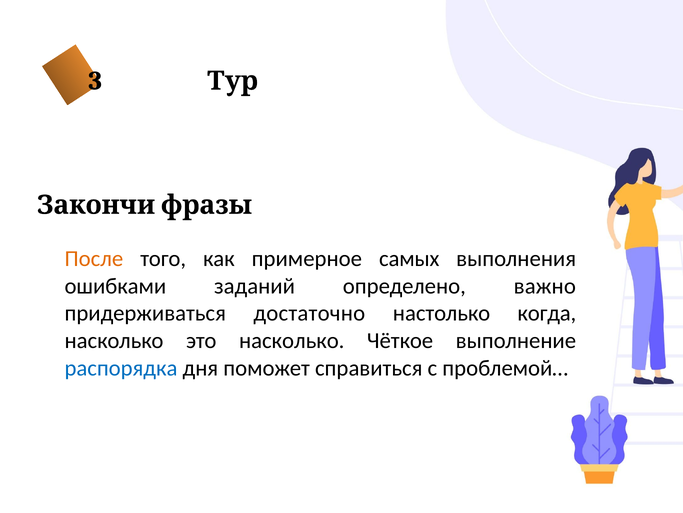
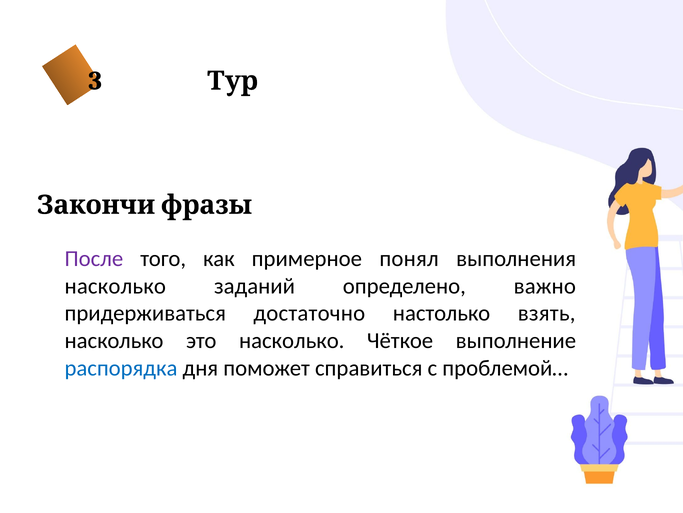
После colour: orange -> purple (94, 258)
самых: самых -> понял (409, 258)
ошибками: ошибками -> насколько (115, 286)
когда: когда -> взять (547, 313)
